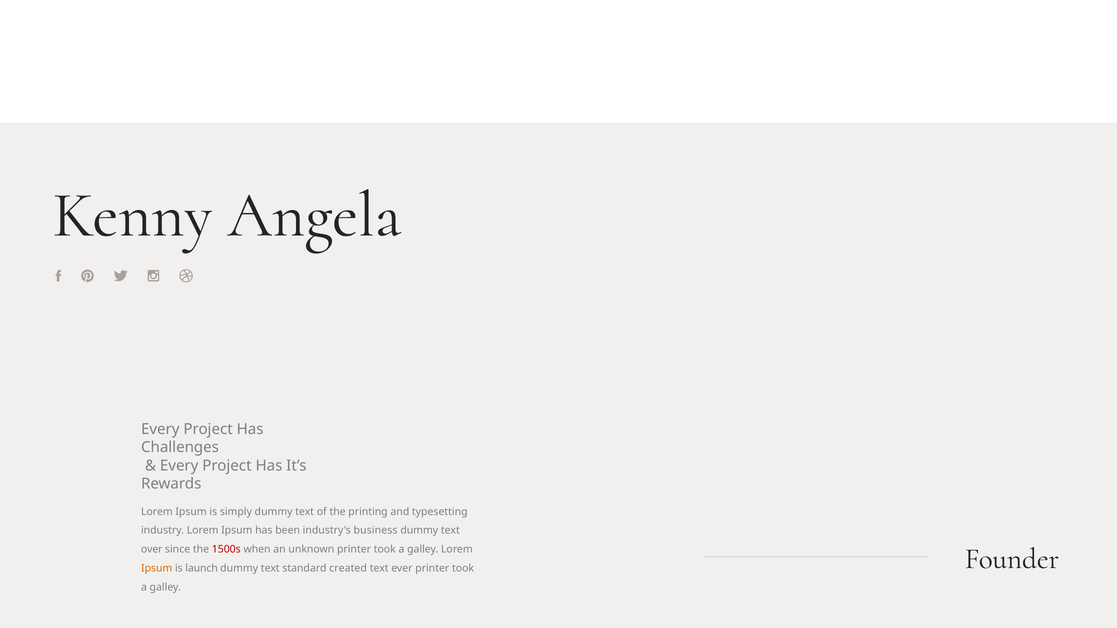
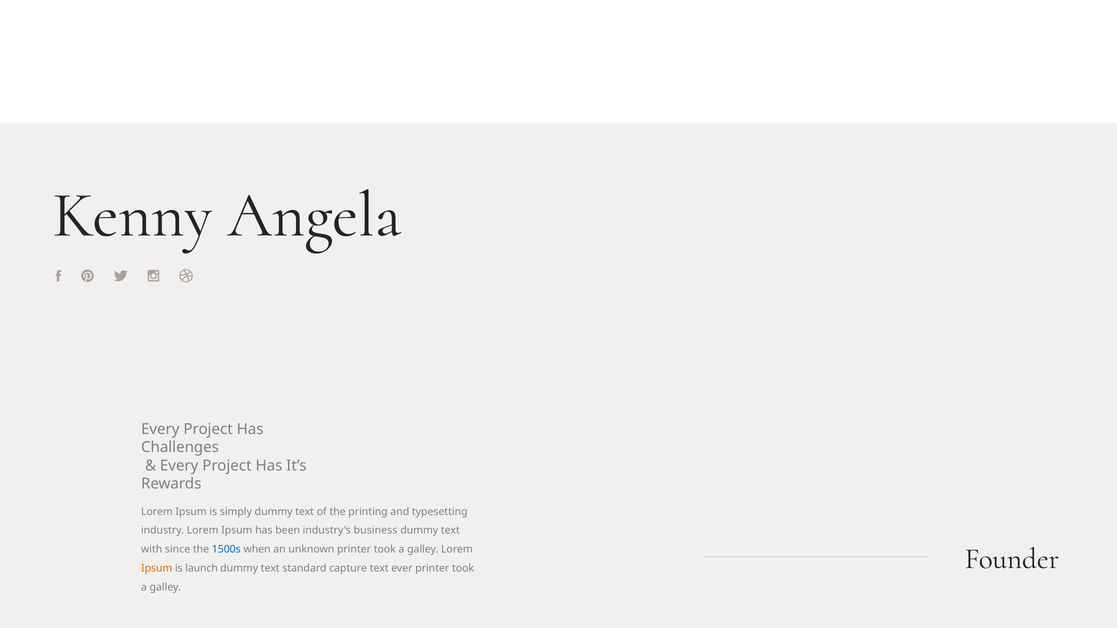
over: over -> with (152, 550)
1500s colour: red -> blue (226, 550)
created: created -> capture (348, 569)
